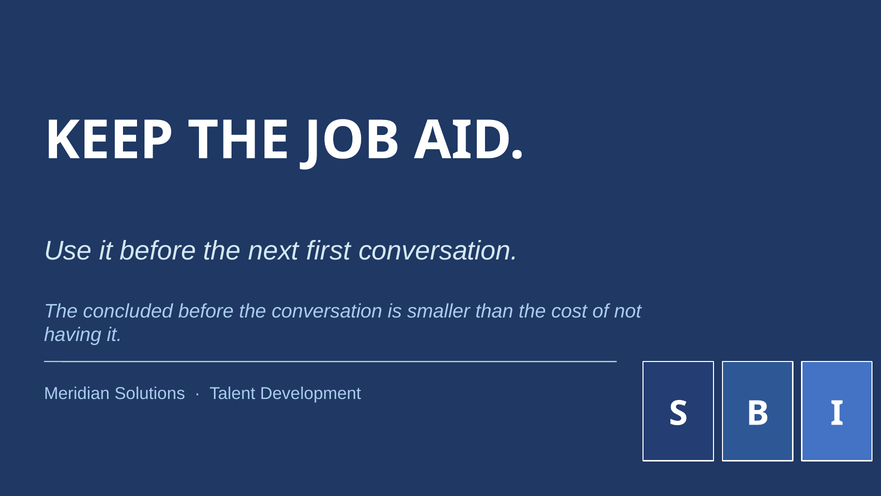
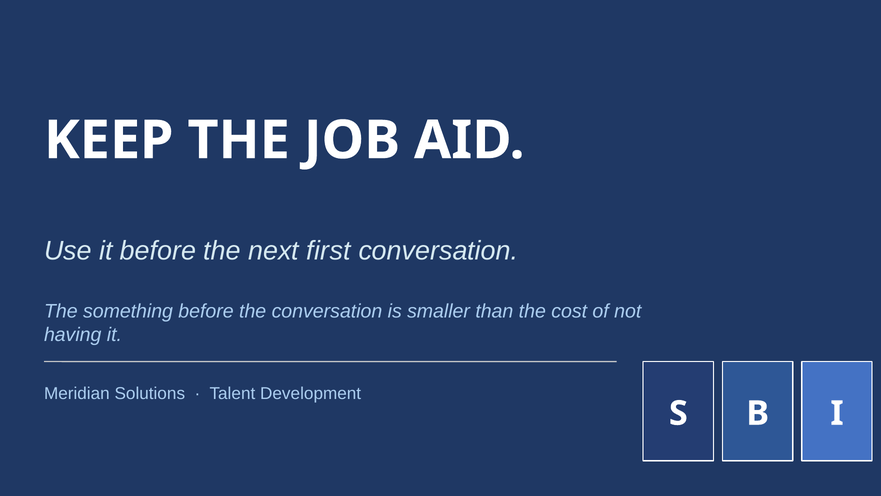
concluded: concluded -> something (128, 311)
